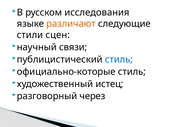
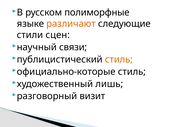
исследования: исследования -> полиморфные (97, 12)
стиль colour: blue -> orange (119, 59)
истец: истец -> лишь (109, 84)
через: через -> визит (92, 96)
